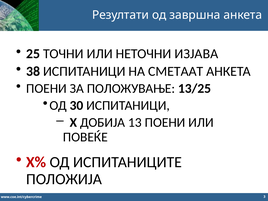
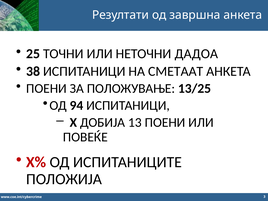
ИЗЈАВА: ИЗЈАВА -> ДАДОА (196, 54)
30: 30 -> 94 (77, 106)
